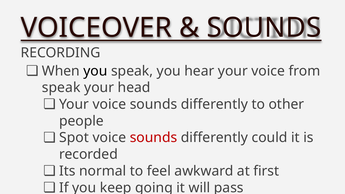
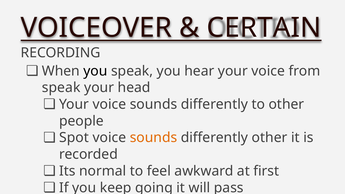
SOUNDS: SOUNDS -> CERTAIN (264, 28)
sounds colour: red -> orange (153, 138)
differently could: could -> other (269, 138)
